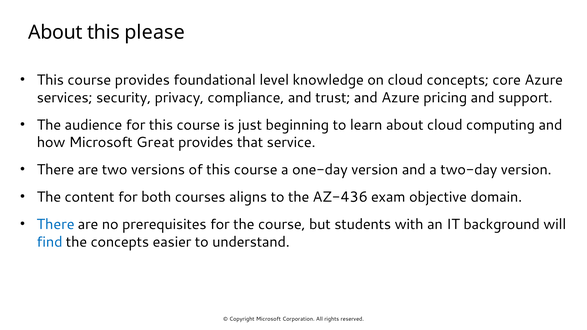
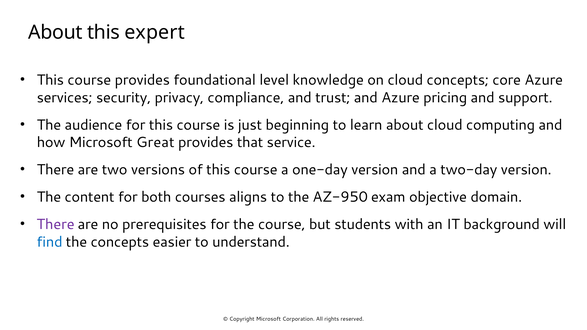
please: please -> expert (155, 32)
AZ-436: AZ-436 -> AZ-950 (340, 197)
There colour: blue -> purple (56, 225)
